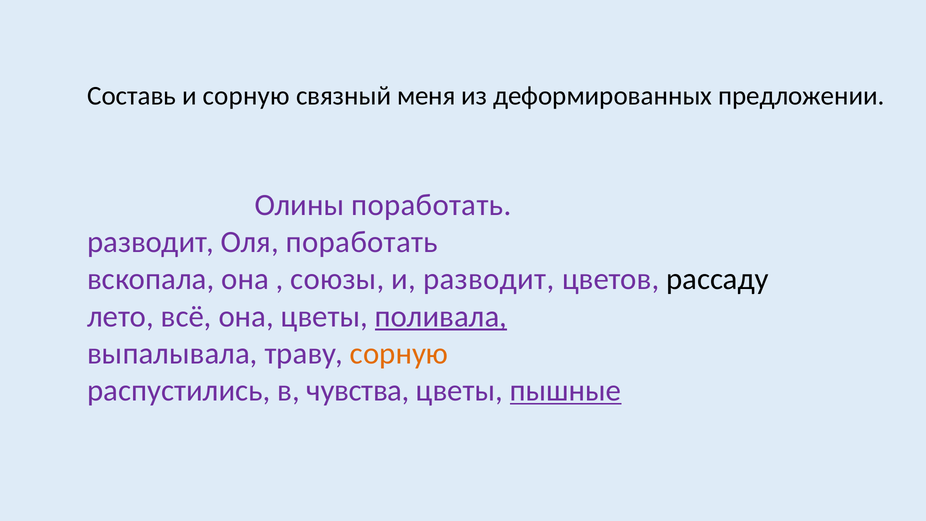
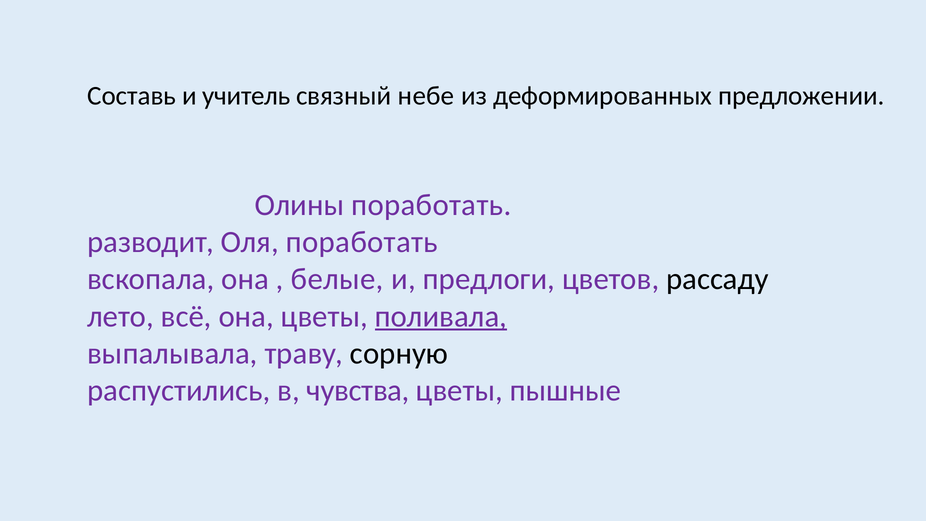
и сорную: сорную -> учитель (247, 96)
меня: меня -> небе (426, 96)
союзы: союзы -> белые (337, 279)
и разводит: разводит -> предлоги (489, 279)
сорную colour: orange -> black (399, 353)
пышные underline: present -> none (566, 390)
